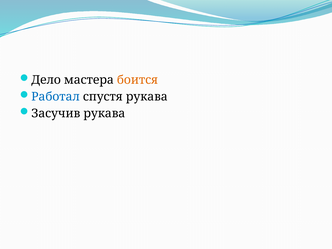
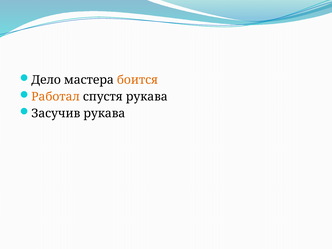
Работал colour: blue -> orange (56, 97)
